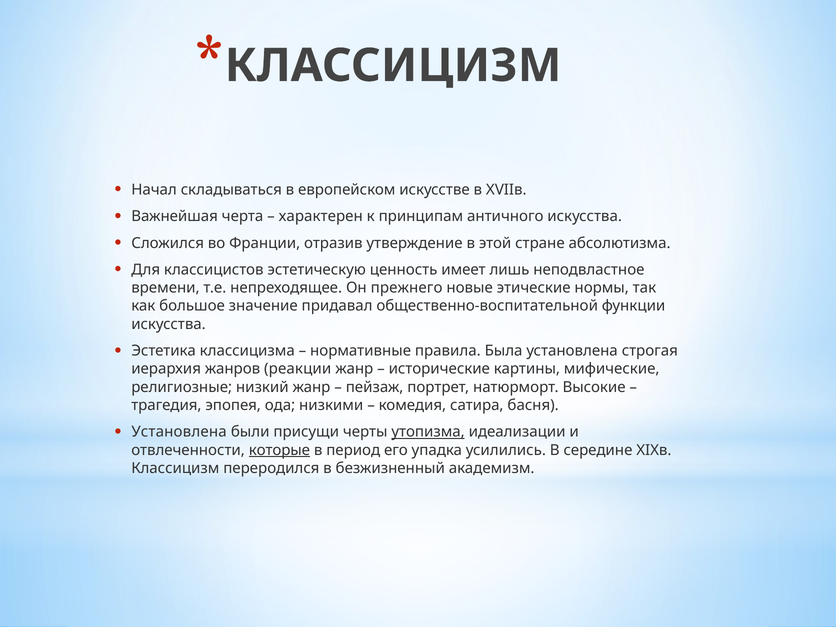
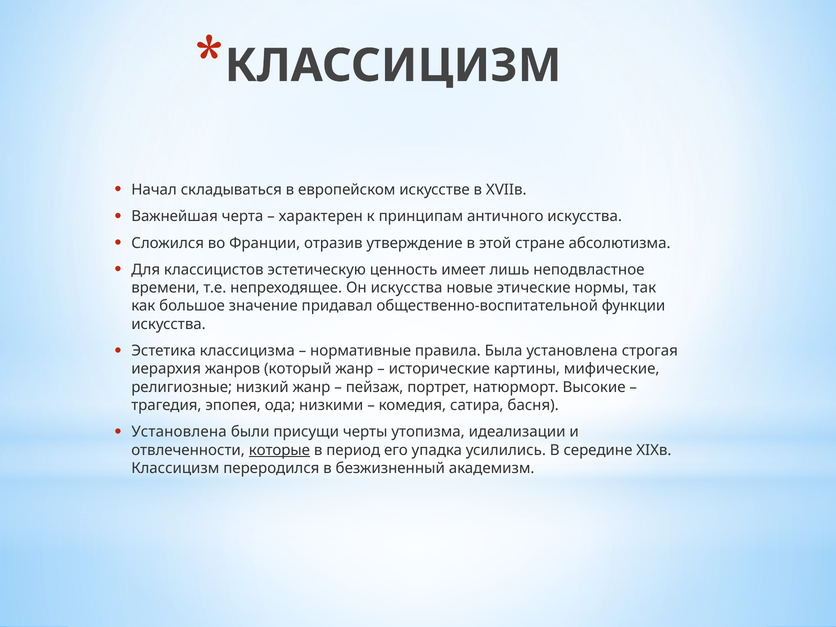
Он прежнего: прежнего -> искусства (407, 288)
реакции: реакции -> который (298, 369)
утопизма underline: present -> none (428, 432)
